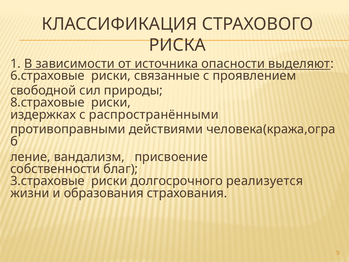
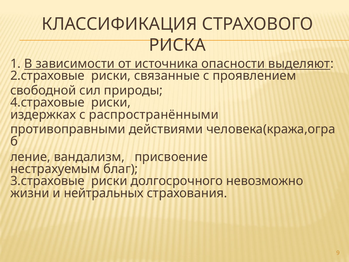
6.страховые: 6.страховые -> 2.страховые (47, 76)
8.страховые: 8.страховые -> 4.страховые (47, 102)
собственности: собственности -> нестрахуемым (55, 169)
реализуется: реализуется -> невозможно (265, 181)
образования: образования -> нейтральных (104, 193)
